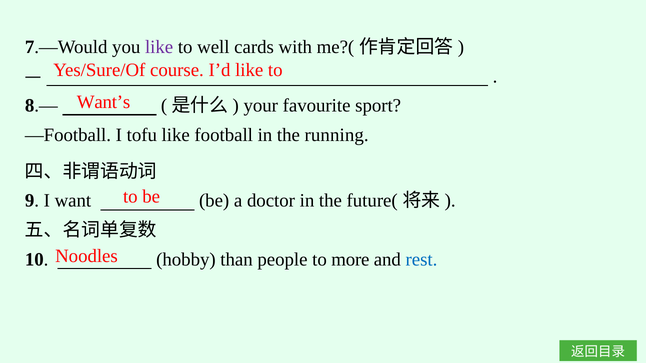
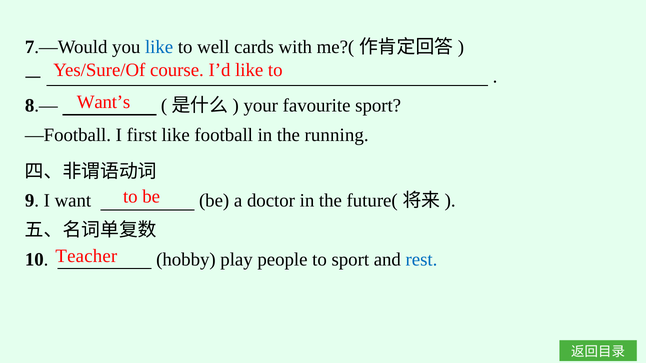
like colour: purple -> blue (159, 47)
tofu: tofu -> first (142, 135)
Noodles: Noodles -> Teacher (86, 256)
than: than -> play (237, 260)
to more: more -> sport (350, 260)
